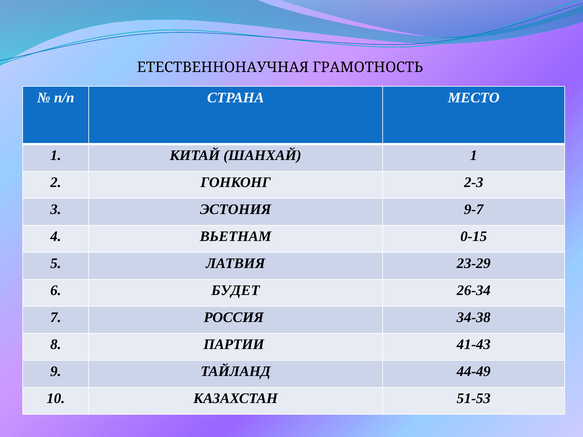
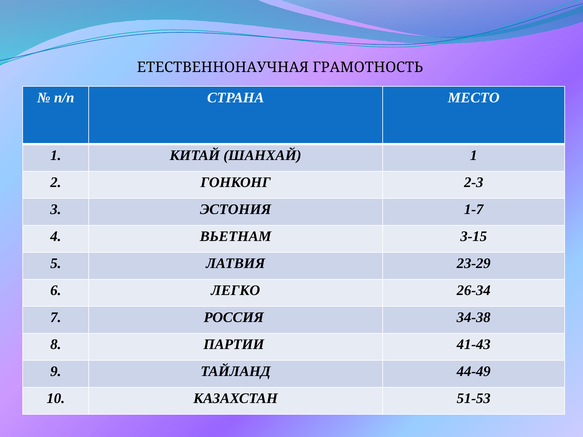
9-7: 9-7 -> 1-7 (474, 209)
0-15: 0-15 -> 3-15 (474, 236)
БУДЕТ: БУДЕТ -> ЛЕГКО (236, 290)
